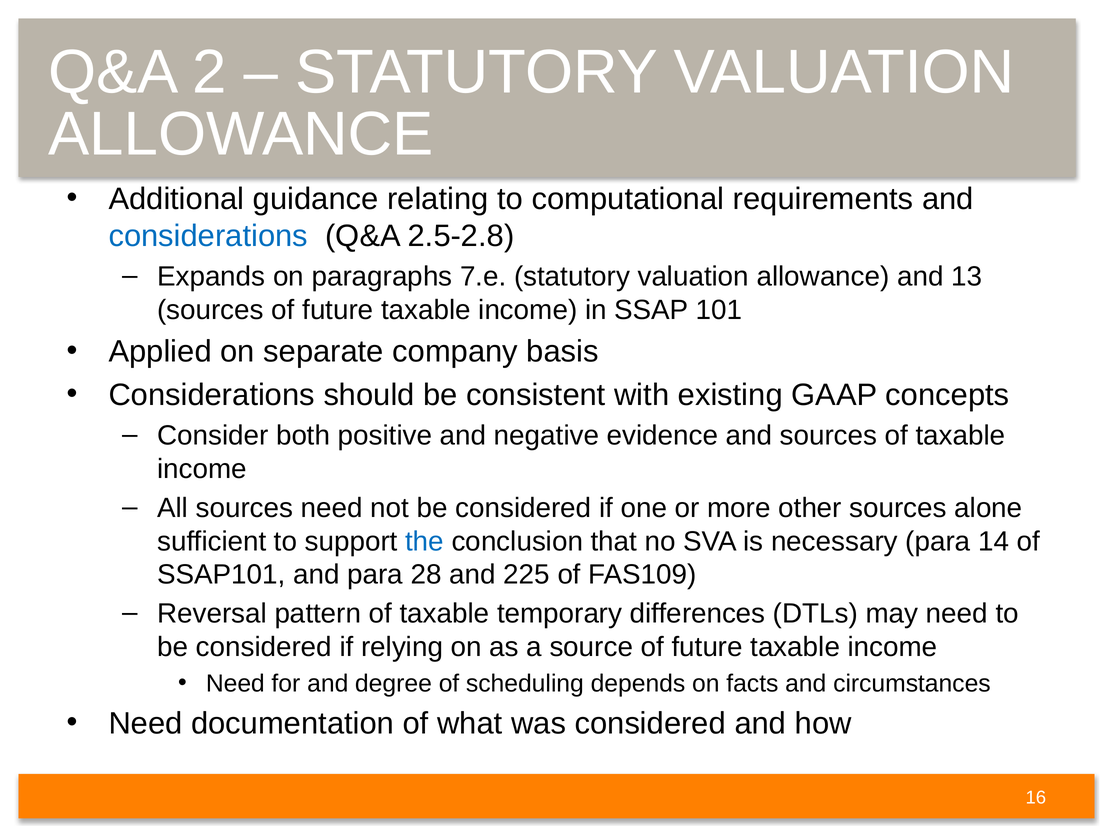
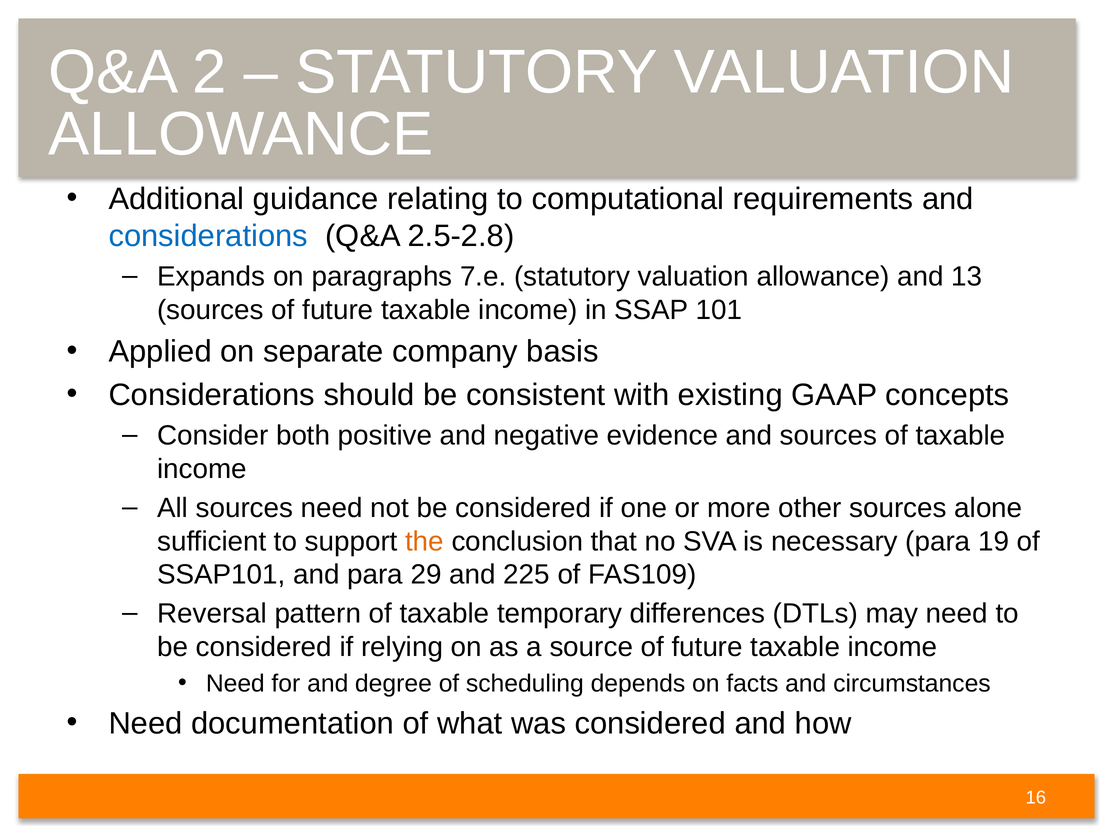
the colour: blue -> orange (425, 541)
14: 14 -> 19 (994, 541)
28: 28 -> 29 (426, 575)
